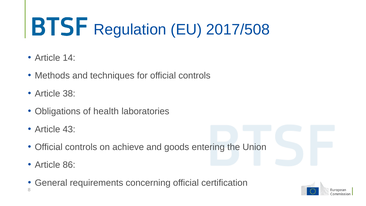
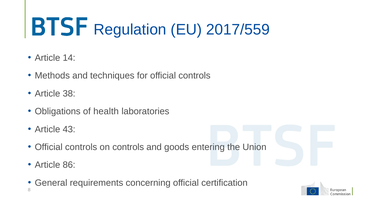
2017/508: 2017/508 -> 2017/559 (238, 30)
on achieve: achieve -> controls (128, 147)
